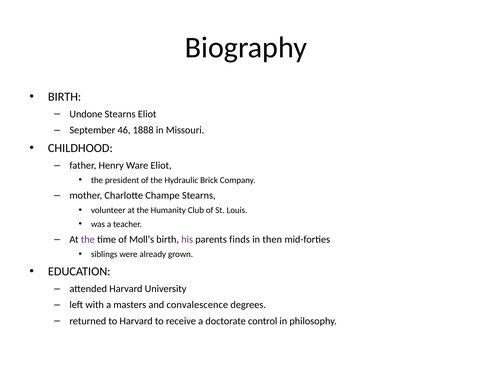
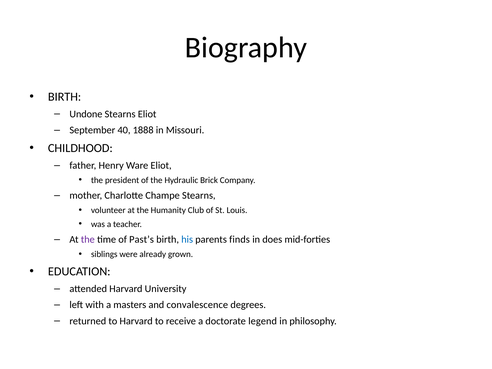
46: 46 -> 40 (124, 130)
Moll’s: Moll’s -> Past’s (142, 240)
his colour: purple -> blue (187, 240)
then: then -> does (272, 240)
control: control -> legend (263, 321)
